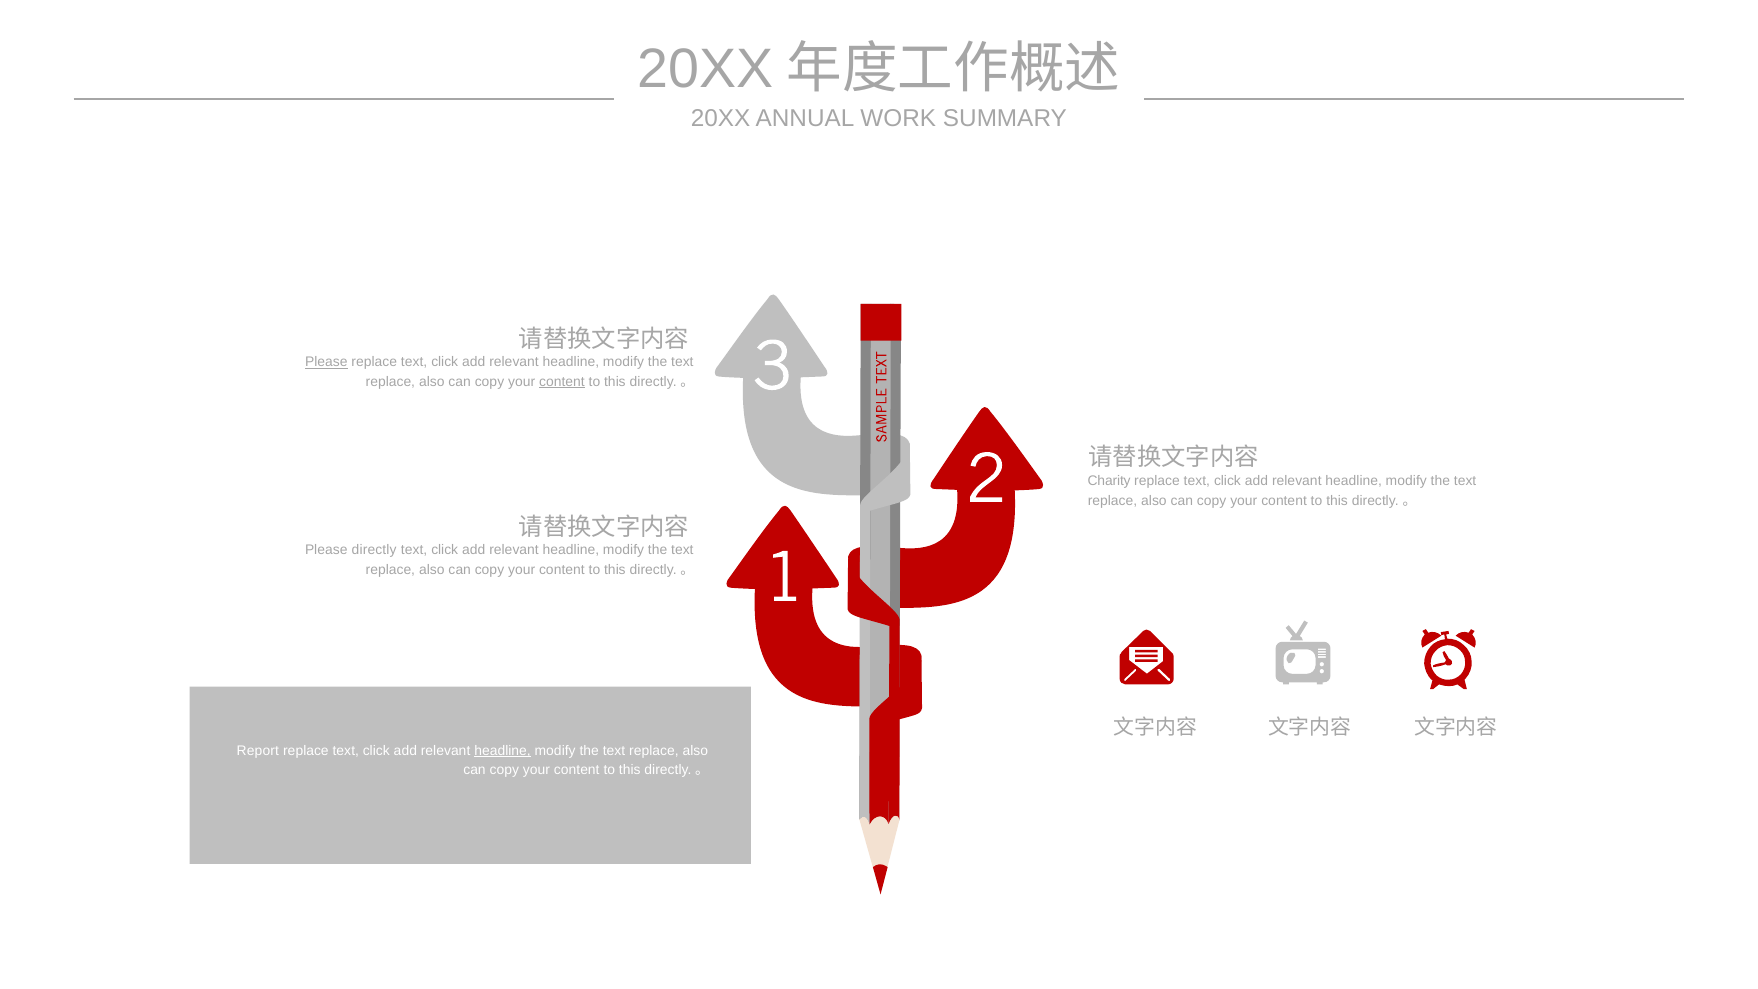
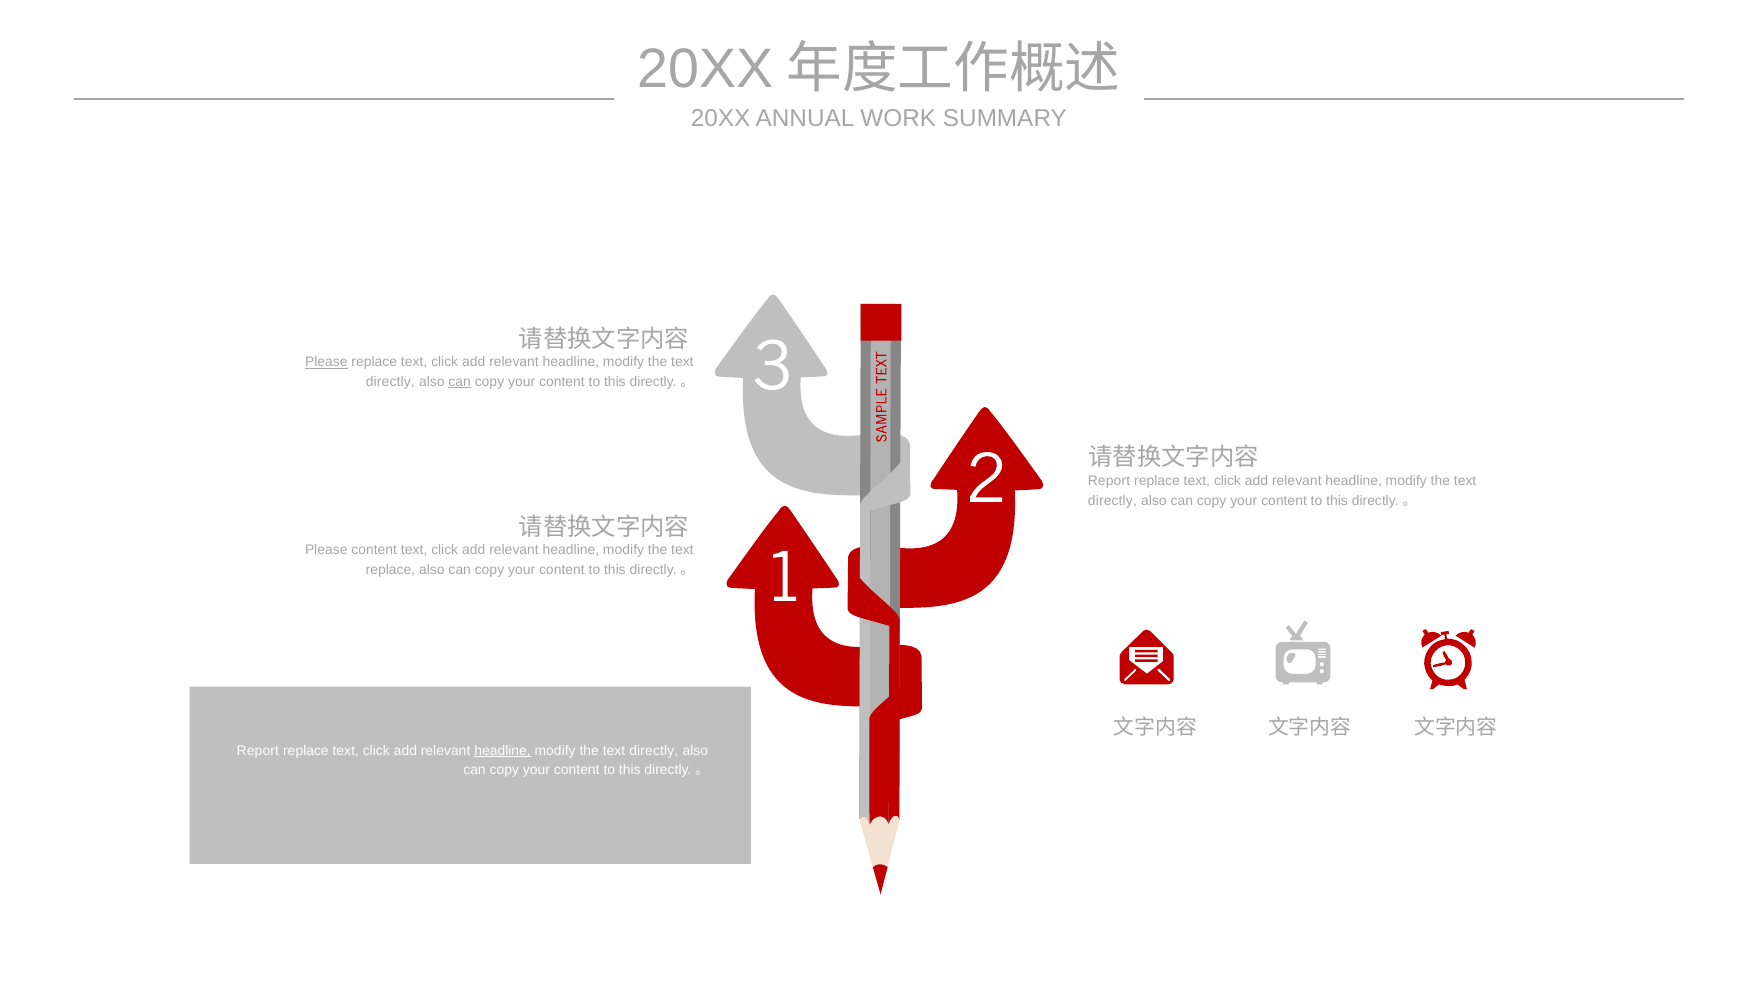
replace: replace -> directly (390, 382)
can underline: none -> present (460, 382)
content underline: present -> none (562, 382)
Charity: Charity -> Report (1109, 481)
replace: replace -> directly (1112, 501)
Please directly: directly -> content (374, 550)
replace: replace -> directly (654, 750)
